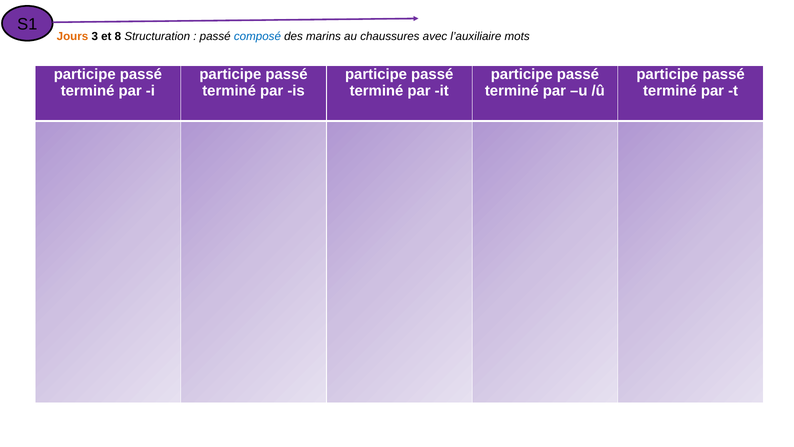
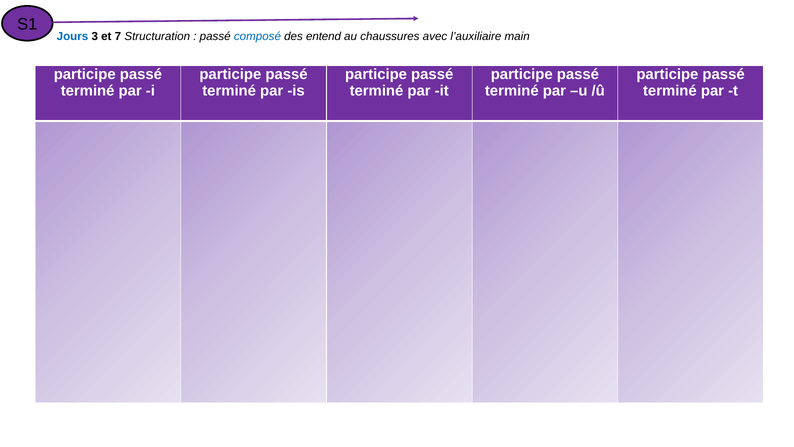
Jours colour: orange -> blue (73, 36)
8: 8 -> 7 (118, 36)
marins: marins -> entend (324, 36)
mots: mots -> main (517, 36)
